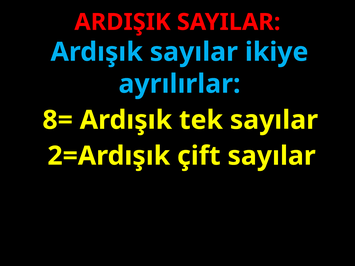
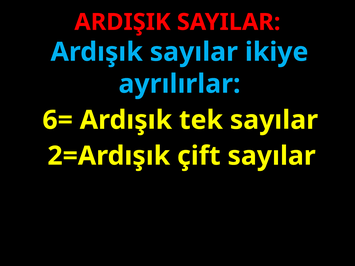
8=: 8= -> 6= (58, 120)
